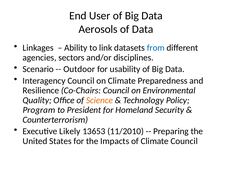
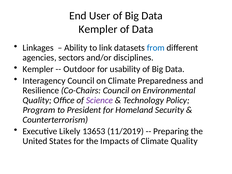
Aerosols: Aerosols -> Kempler (98, 29)
Scenario: Scenario -> Kempler (38, 69)
Science colour: orange -> purple (99, 100)
11/2010: 11/2010 -> 11/2019 (126, 131)
Climate Council: Council -> Quality (184, 141)
